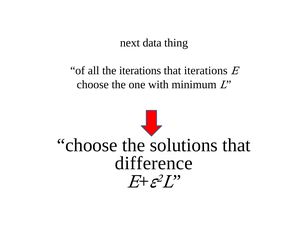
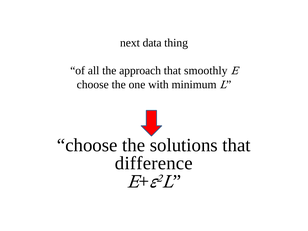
the iterations: iterations -> approach (140, 71)
that iterations: iterations -> smoothly (206, 71)
